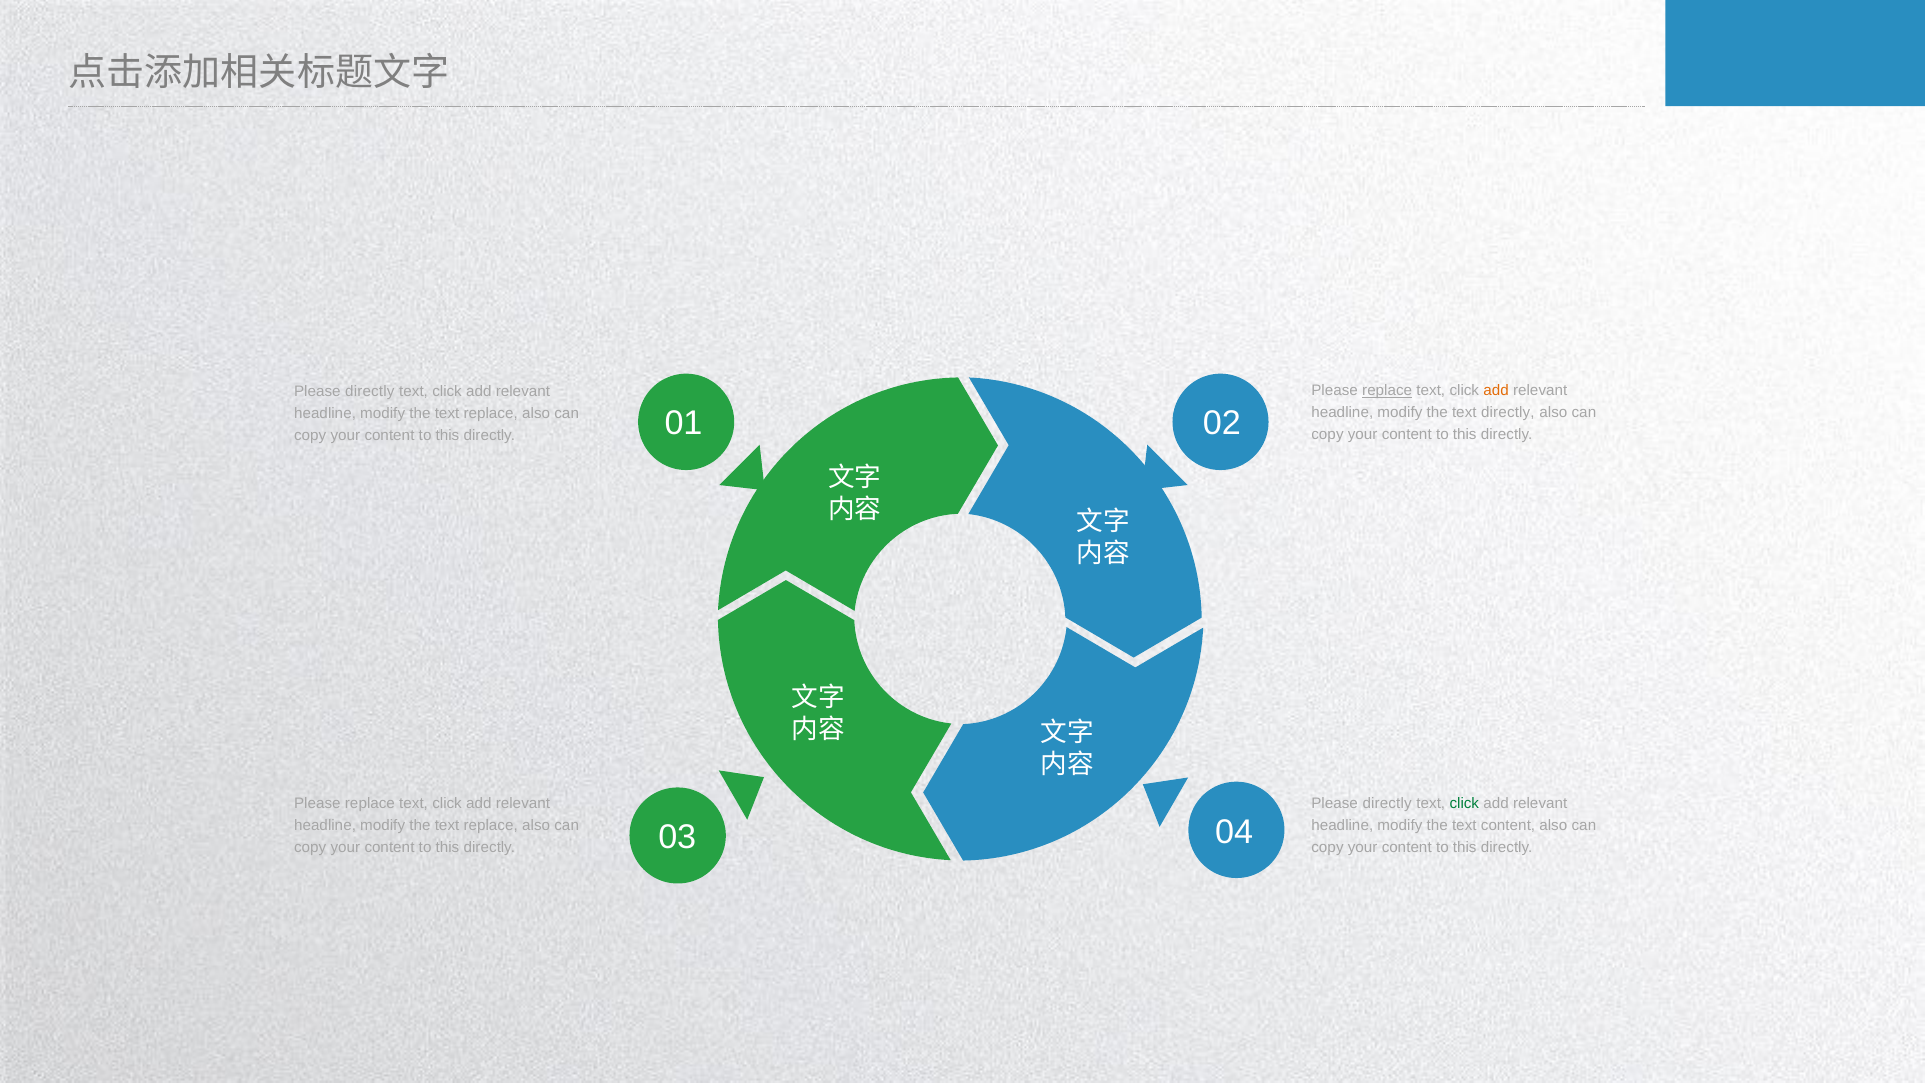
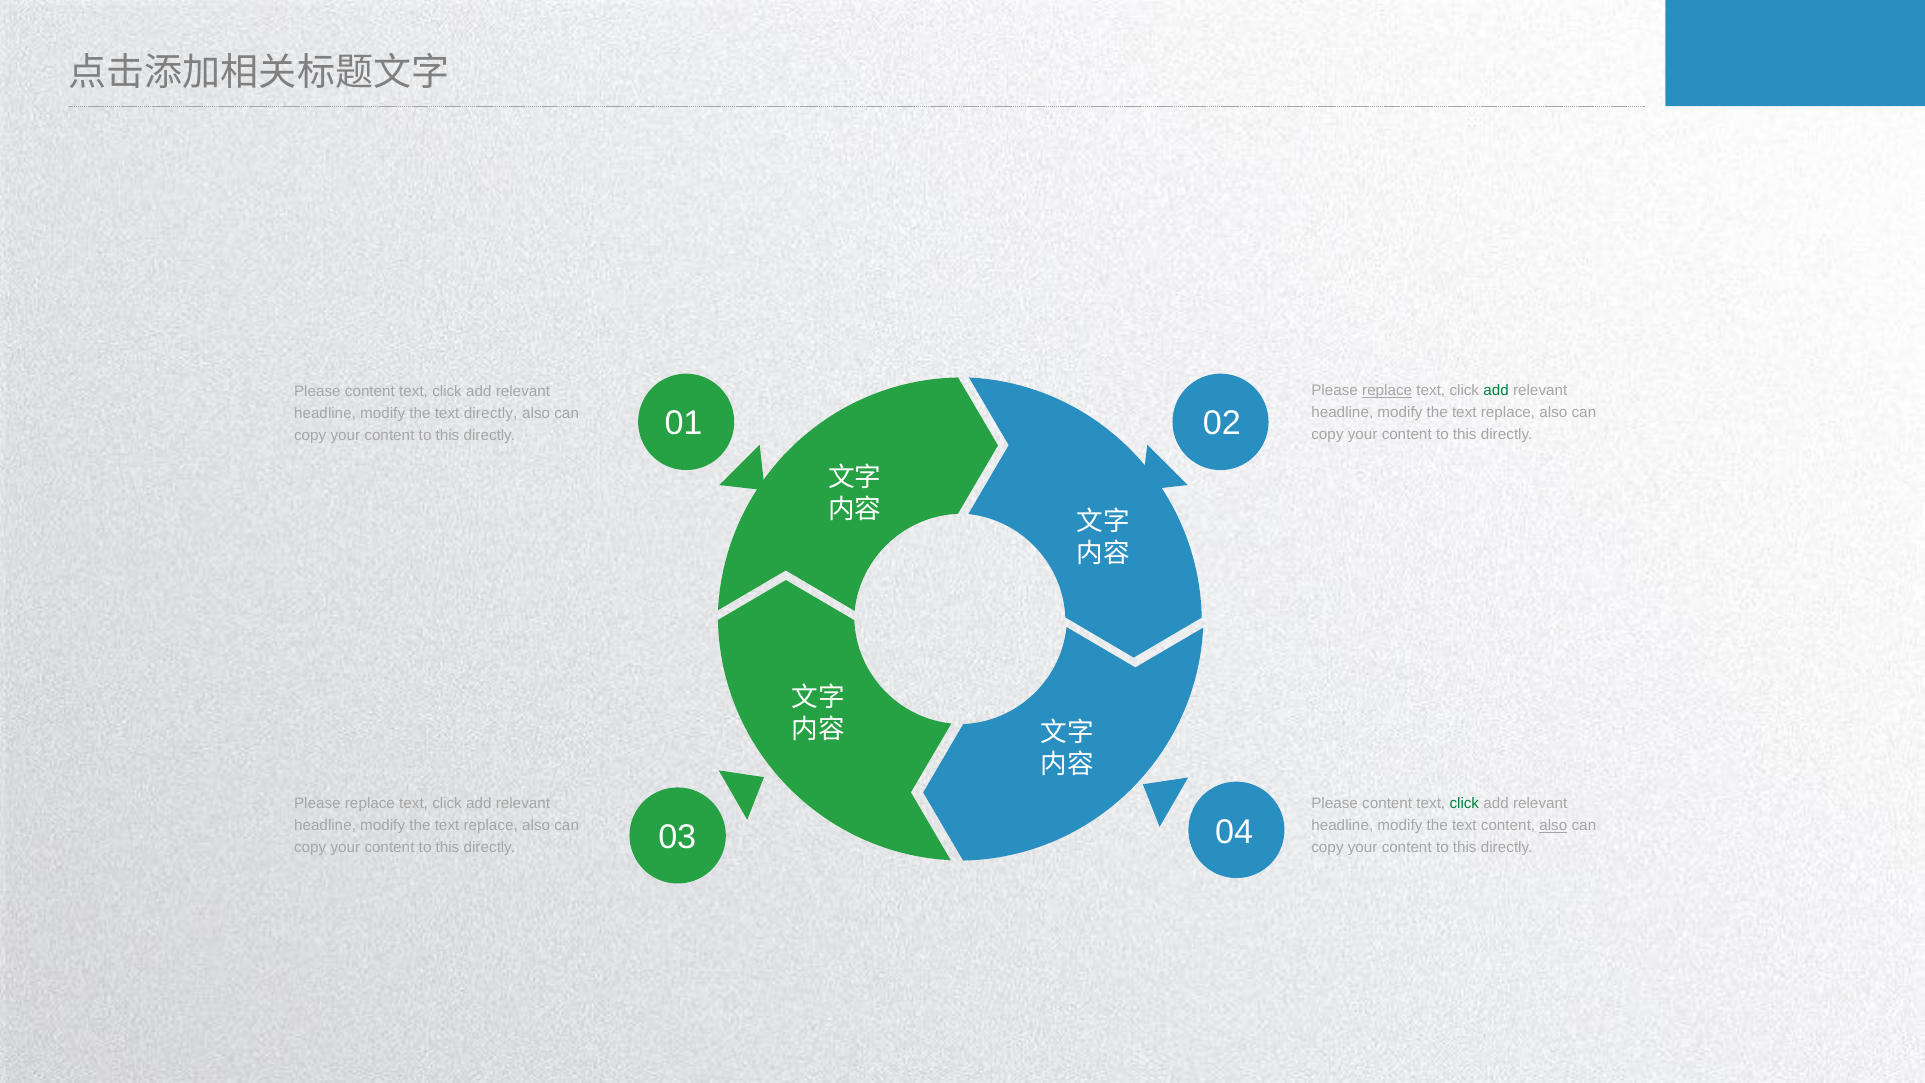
add colour: orange -> green (1496, 391)
directly: directly -> content (370, 392)
directly: directly -> replace (1508, 413)
replace: replace -> directly (491, 414)
directly: directly -> content (1387, 803)
also underline: none -> present (1553, 825)
